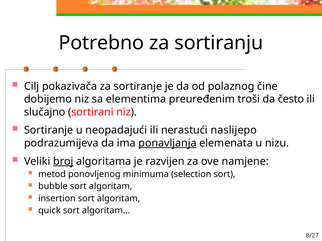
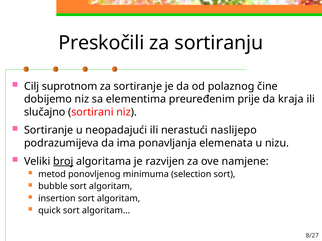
Potrebno: Potrebno -> Preskočili (101, 43)
pokazivača: pokazivača -> suprotnom (70, 86)
troši: troši -> prije (249, 99)
često: često -> kraja (291, 99)
ponavljanja underline: present -> none (168, 143)
